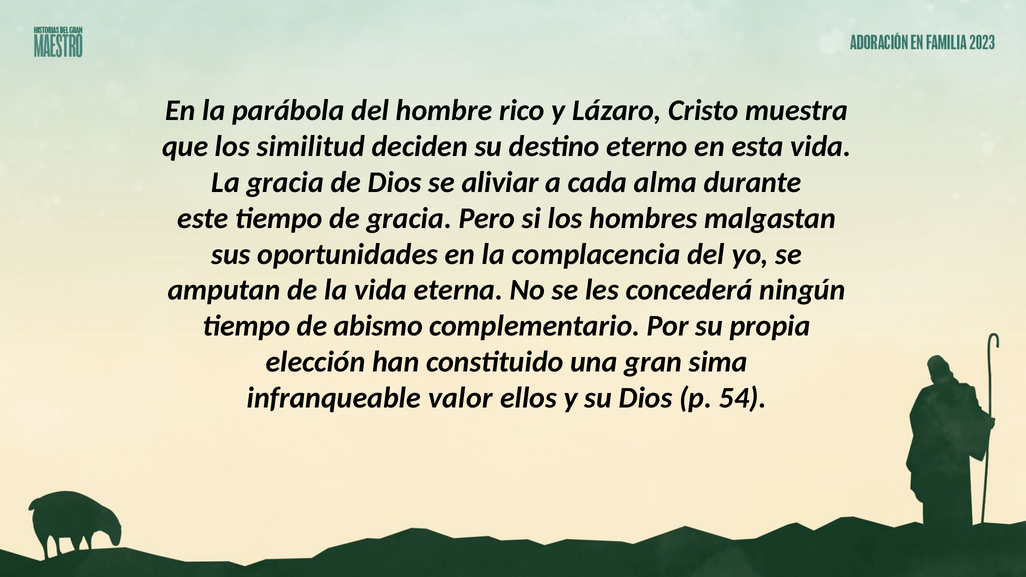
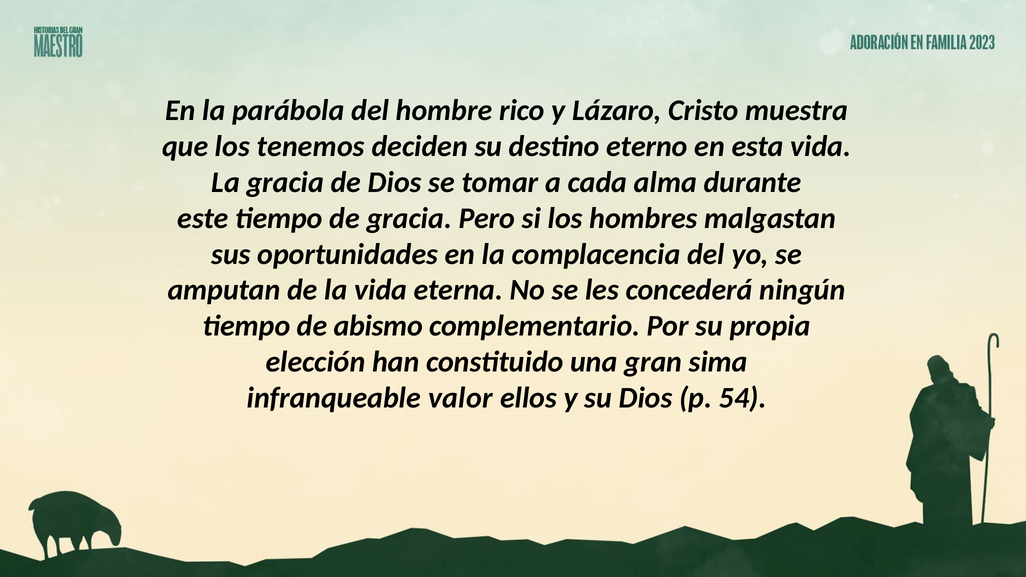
similitud: similitud -> tenemos (311, 146)
aliviar: aliviar -> tomar (500, 182)
